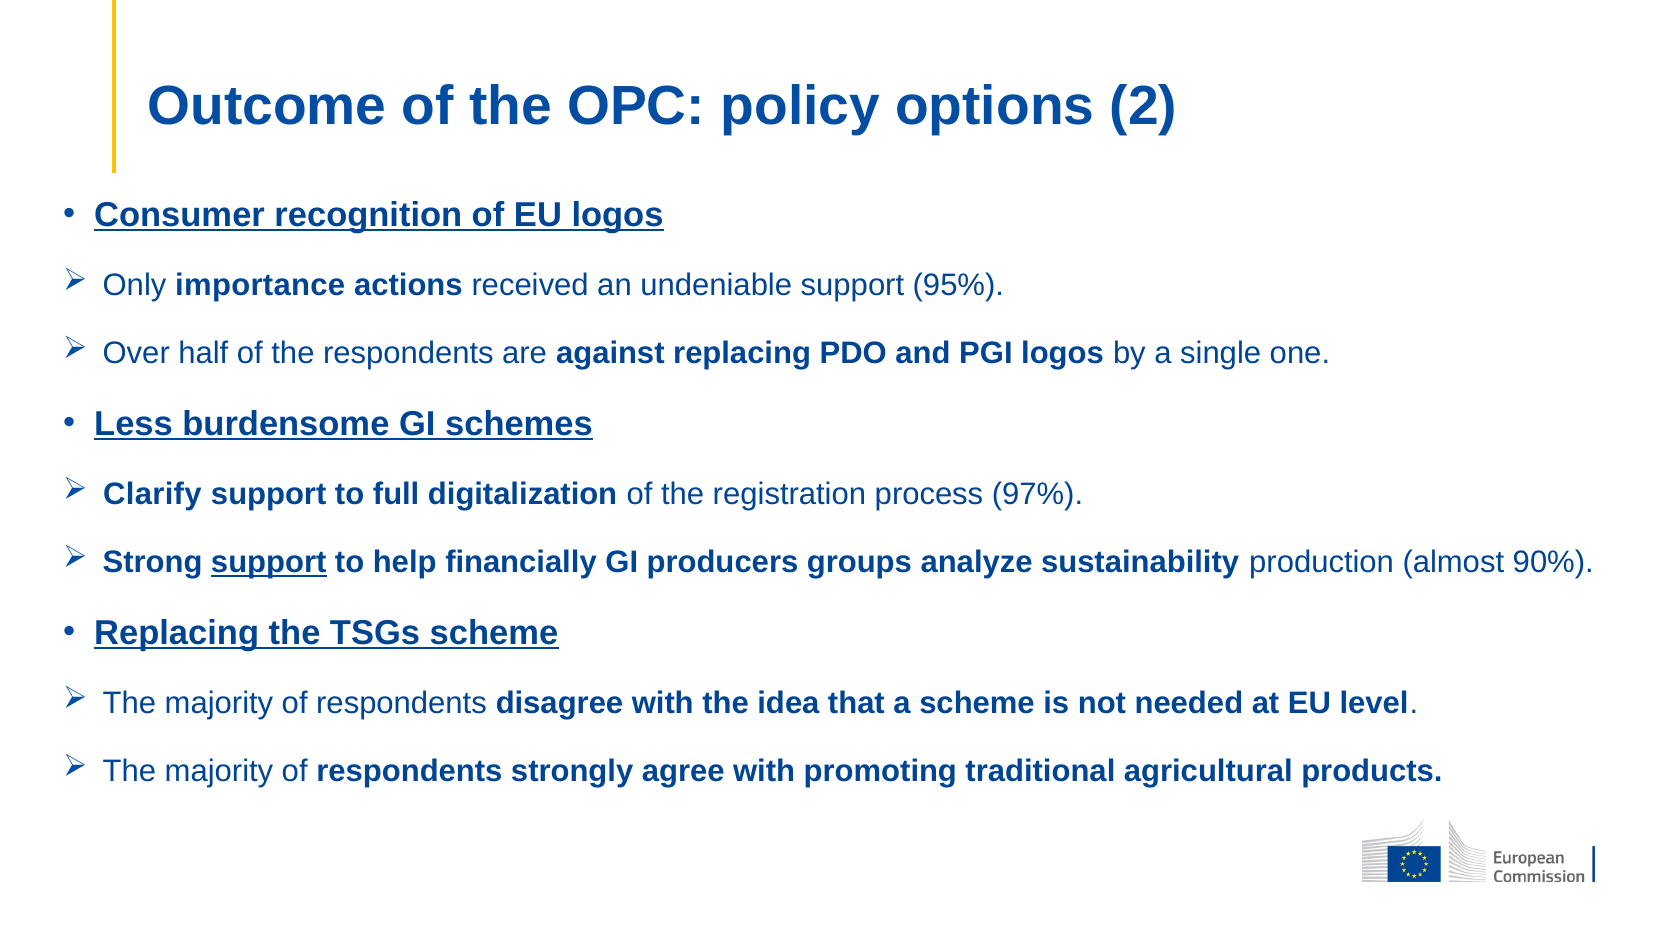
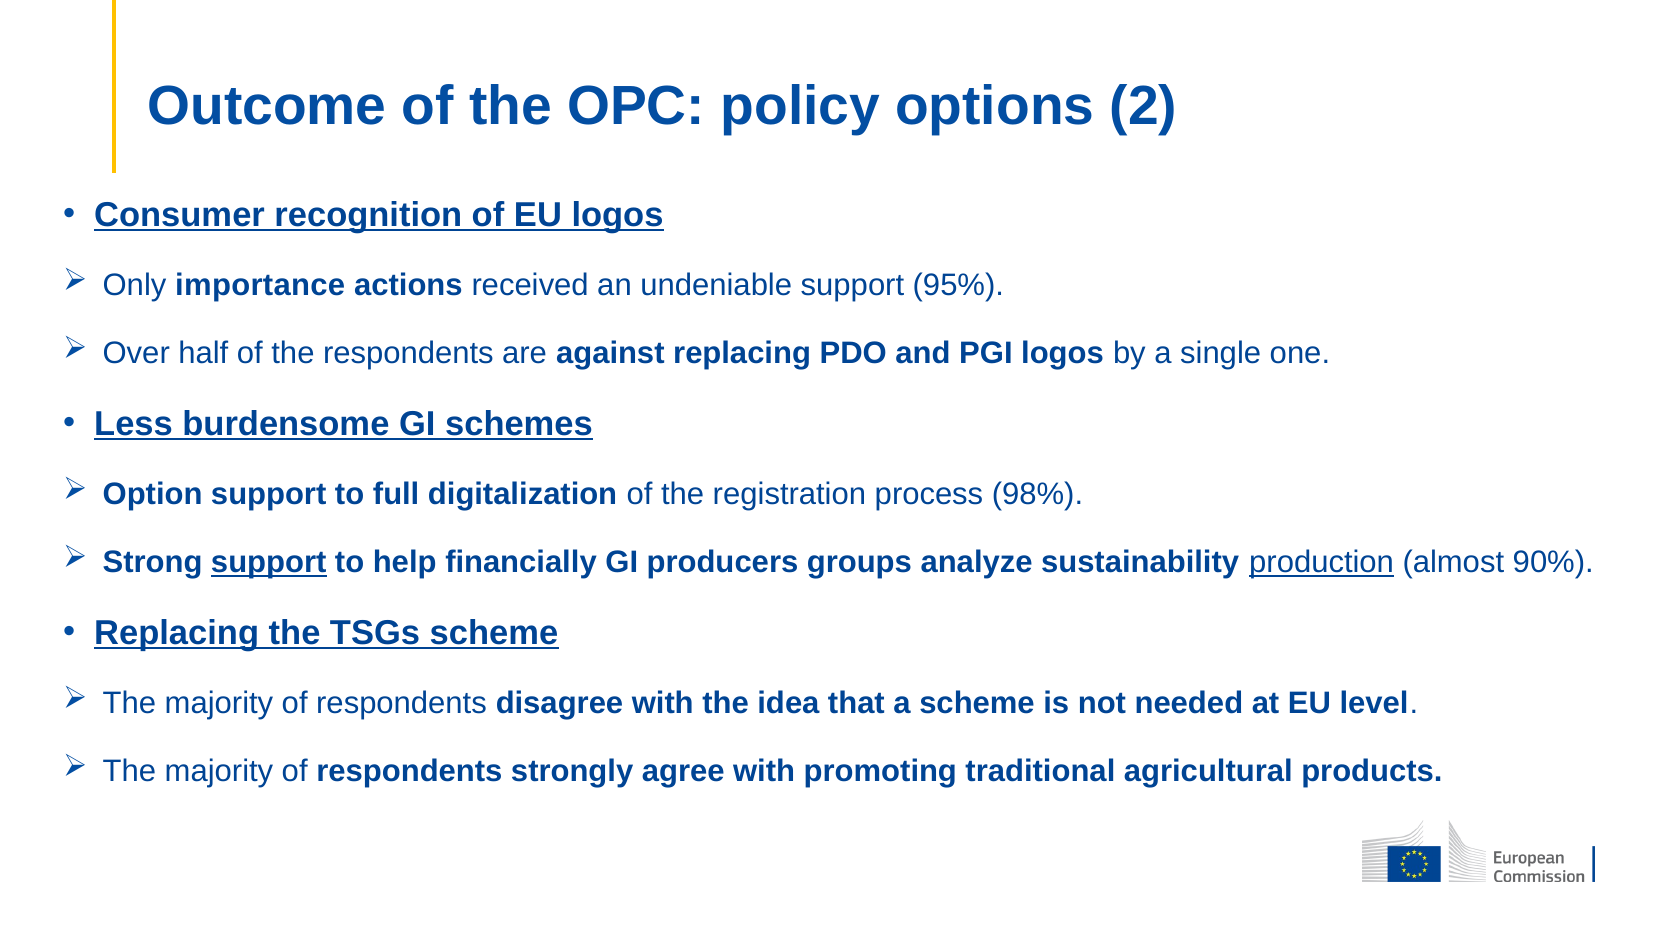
Clarify: Clarify -> Option (153, 494)
97%: 97% -> 98% (1038, 494)
production underline: none -> present (1322, 562)
